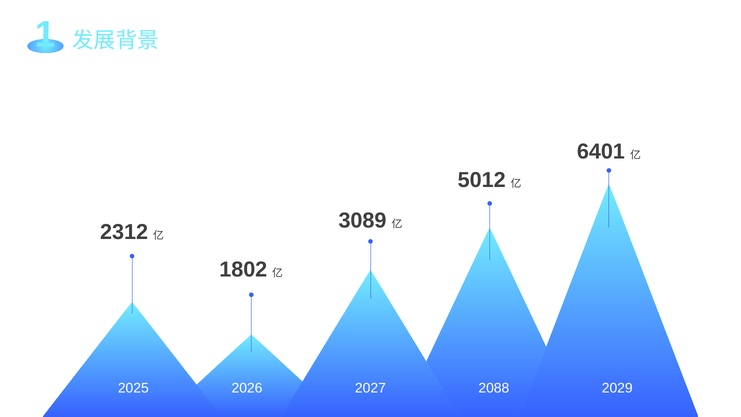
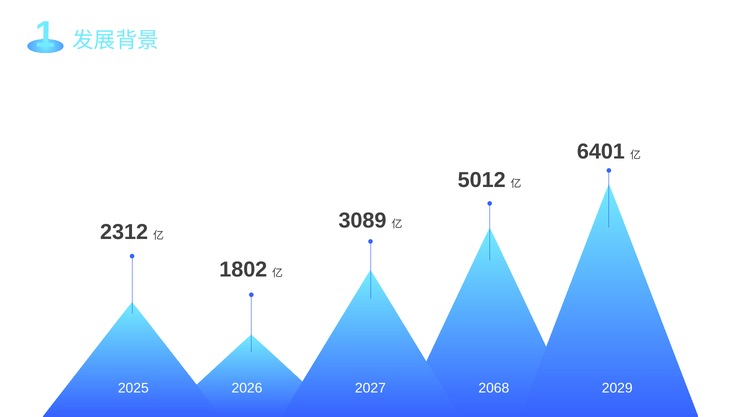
2088: 2088 -> 2068 (494, 388)
